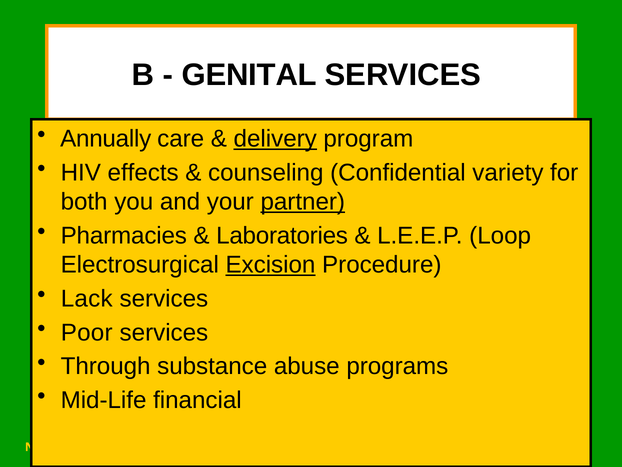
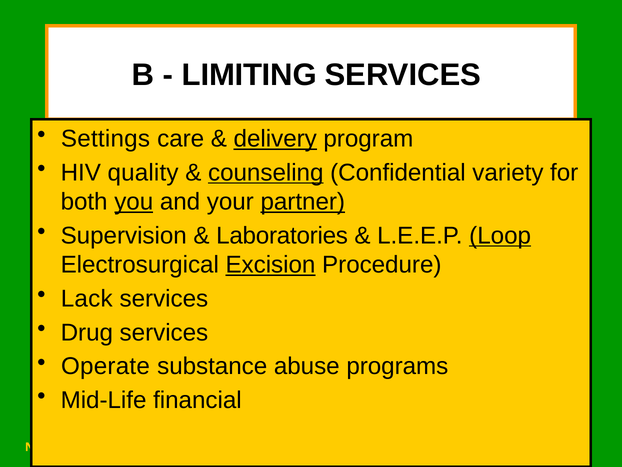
GENITAL: GENITAL -> LIMITING (249, 75)
Annually: Annually -> Settings (105, 139)
effects: effects -> quality (143, 172)
counseling underline: none -> present (266, 172)
you underline: none -> present (134, 201)
Pharmacies: Pharmacies -> Supervision (124, 235)
Loop underline: none -> present (500, 235)
Poor: Poor -> Drug (87, 332)
Through: Through -> Operate (105, 366)
